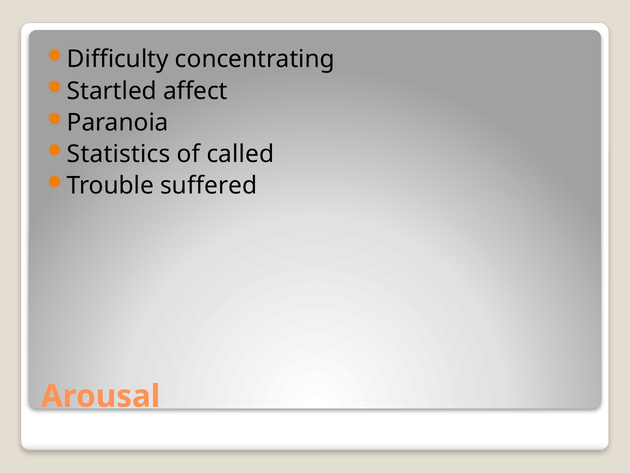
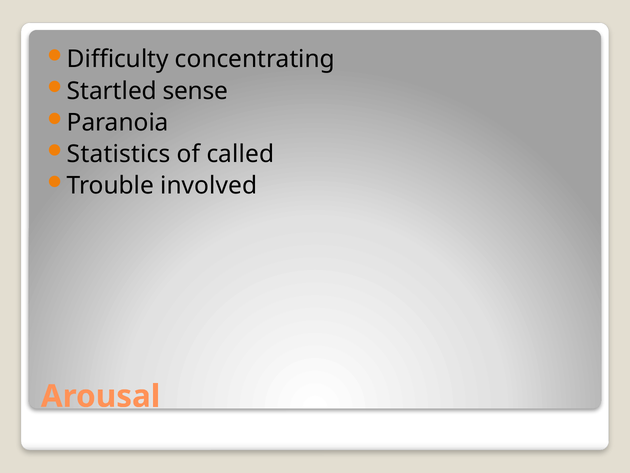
affect: affect -> sense (195, 91)
suffered: suffered -> involved (209, 186)
